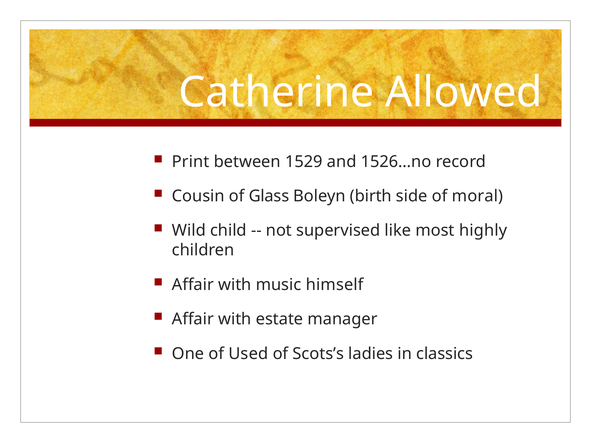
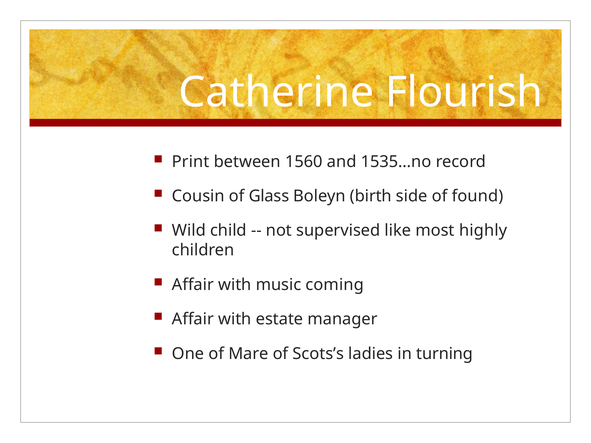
Allowed: Allowed -> Flourish (464, 92)
1529: 1529 -> 1560 (304, 162)
1526…no: 1526…no -> 1535…no (396, 162)
moral: moral -> found (478, 196)
himself: himself -> coming (335, 285)
Used: Used -> Mare (248, 354)
classics: classics -> turning (445, 354)
